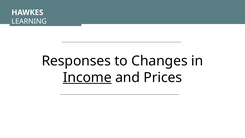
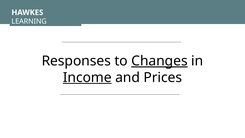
Changes underline: none -> present (159, 61)
